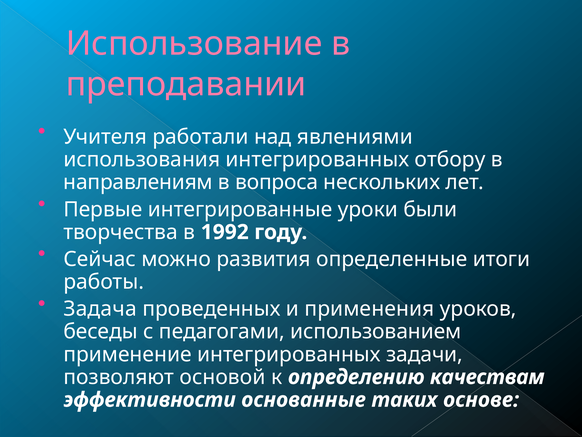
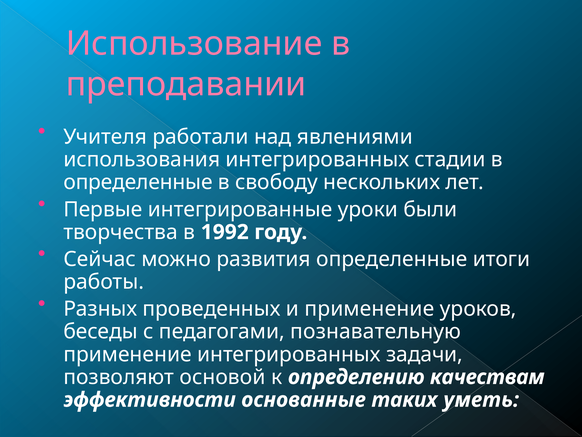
отбору: отбору -> стадии (450, 159)
направлениям: направлениям -> определенные (138, 182)
вопроса: вопроса -> свободу (277, 182)
Задача: Задача -> Разных (100, 309)
и применения: применения -> применение (369, 309)
использованием: использованием -> познавательную (376, 331)
основе: основе -> уметь (481, 399)
